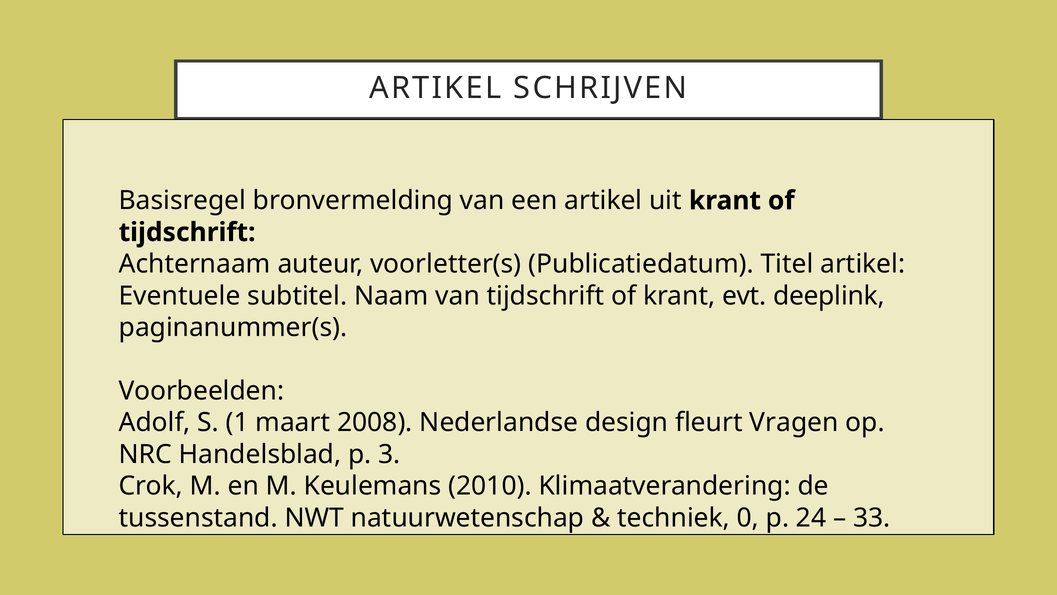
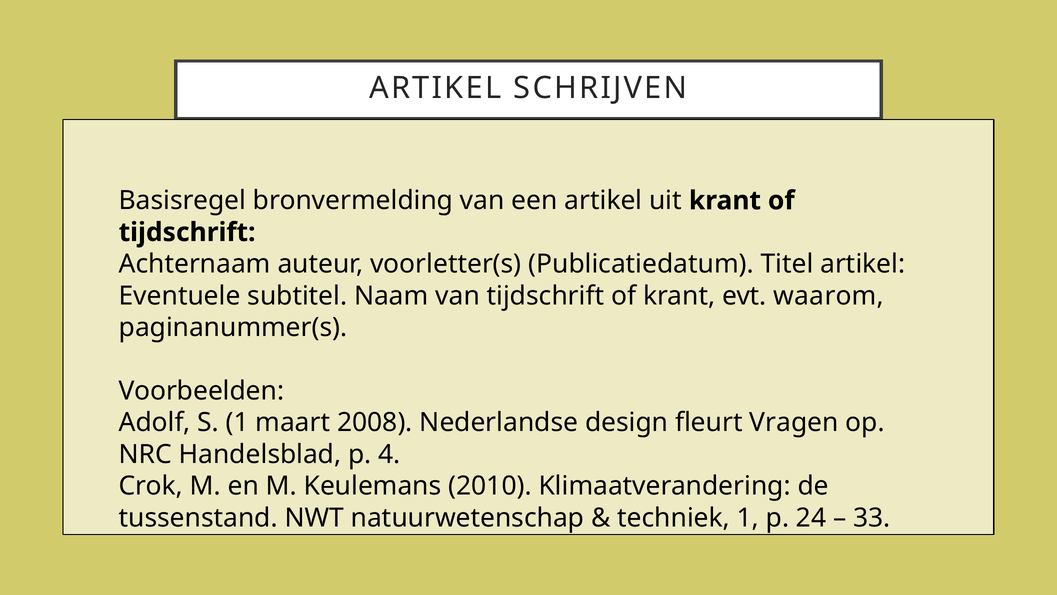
deeplink: deeplink -> waarom (829, 296)
3: 3 -> 4 (389, 454)
techniek 0: 0 -> 1 (748, 518)
